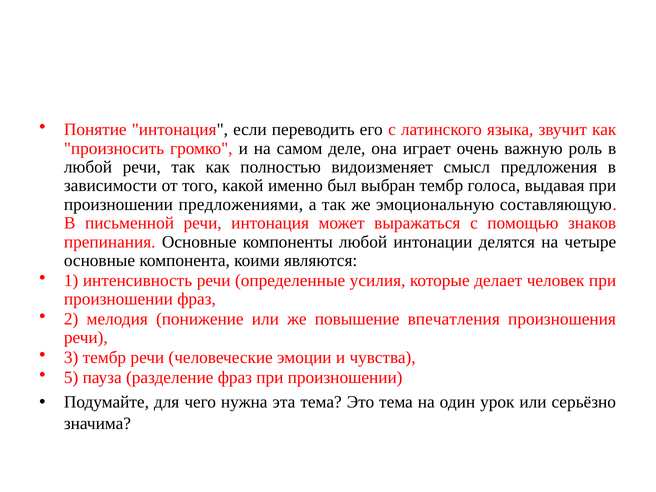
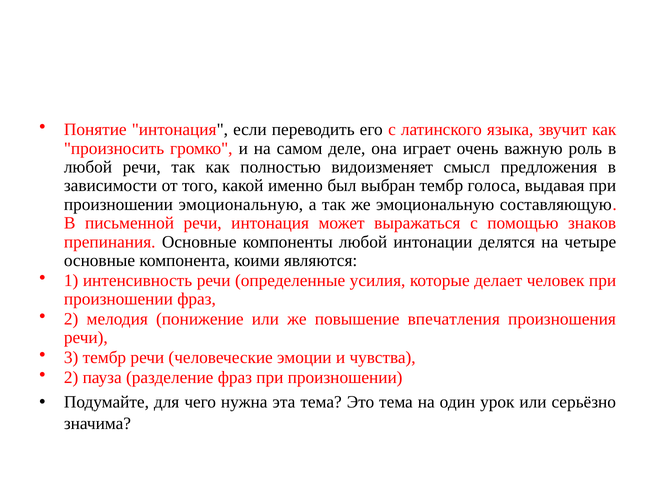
произношении предложениями: предложениями -> эмоциональную (241, 204)
5: 5 -> 2 (71, 378)
